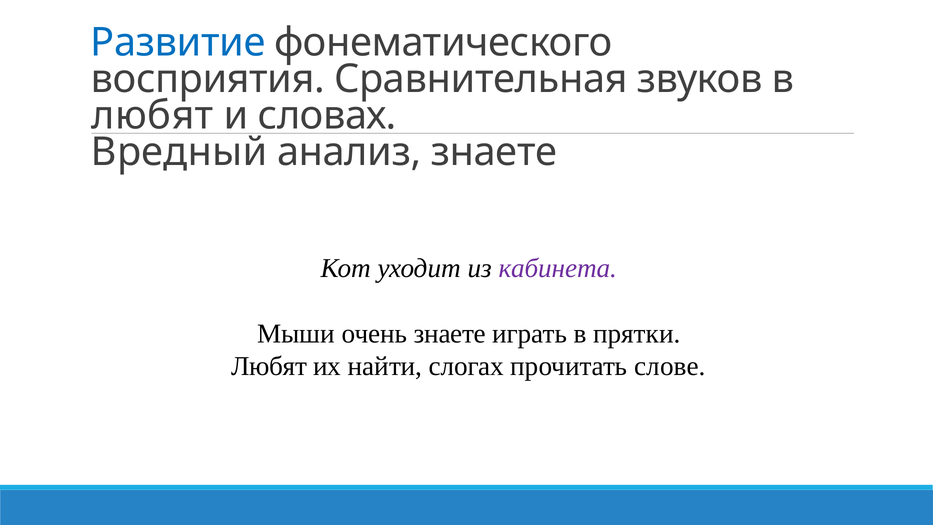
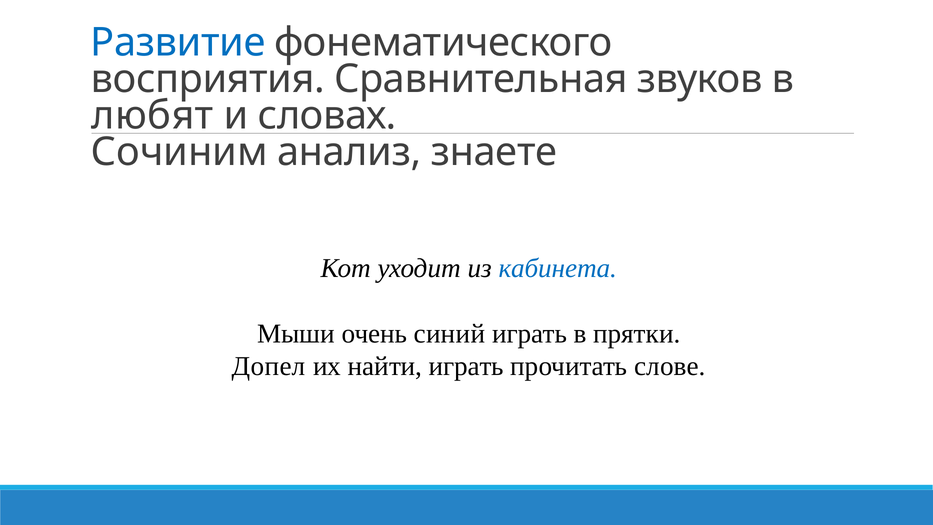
Вредный: Вредный -> Сочиним (179, 152)
кабинета colour: purple -> blue (558, 268)
очень знаете: знаете -> синий (450, 333)
Любят: Любят -> Допел (269, 366)
найти слогах: слогах -> играть (466, 366)
